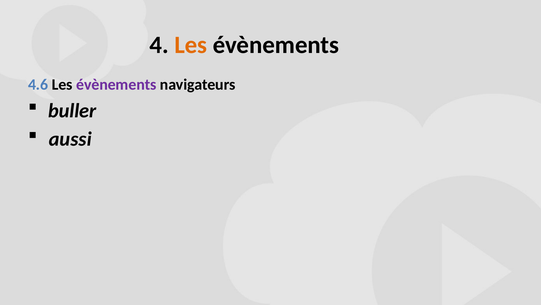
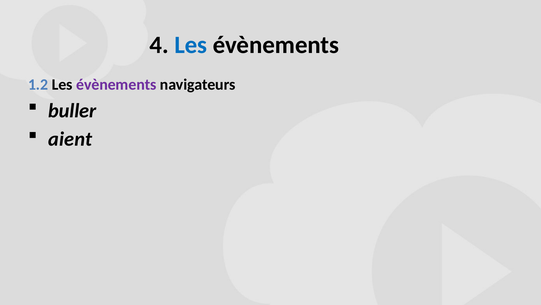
Les colour: orange -> blue (191, 45)
4.6: 4.6 -> 1.2 (38, 84)
aussi: aussi -> aient (70, 139)
